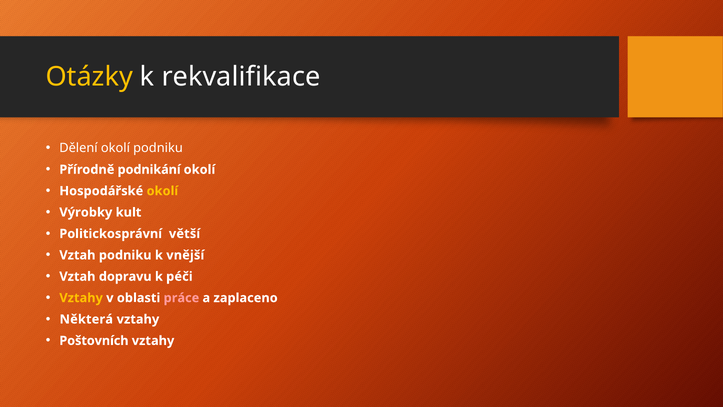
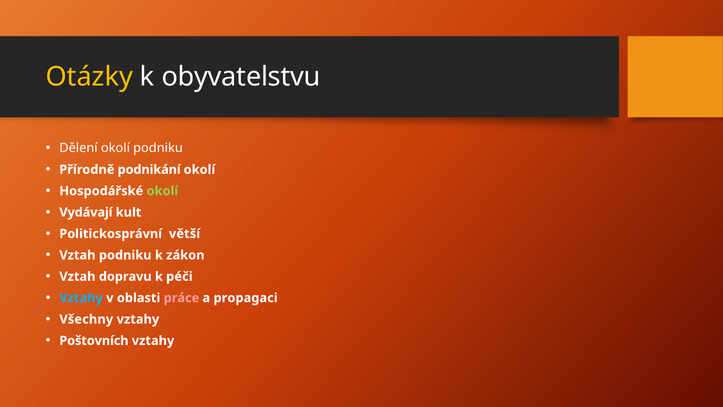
rekvalifikace: rekvalifikace -> obyvatelstvu (241, 77)
okolí colour: yellow -> light green (162, 191)
Výrobky: Výrobky -> Vydávají (86, 212)
vnější: vnější -> zákon (185, 255)
Vztahy colour: yellow -> light blue (81, 298)
zaplaceno: zaplaceno -> propagaci (246, 298)
Některá: Některá -> Všechny (86, 319)
